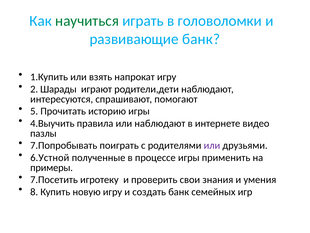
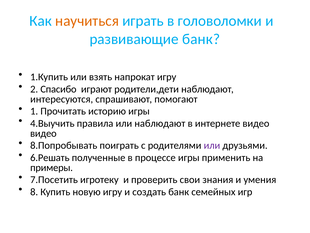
научиться colour: green -> orange (87, 21)
Шарады: Шарады -> Спасибо (58, 89)
5: 5 -> 1 (34, 111)
пазлы: пазлы -> видео (43, 133)
7.Попробывать: 7.Попробывать -> 8.Попробывать (64, 145)
6.Устной: 6.Устной -> 6.Решать (50, 157)
